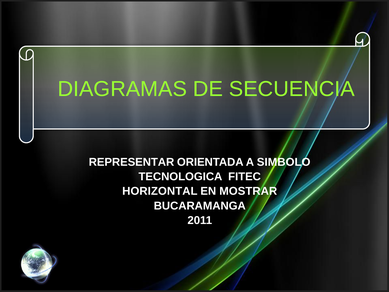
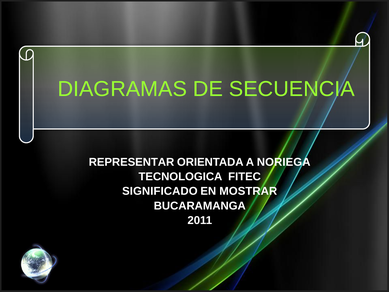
SIMBOLO: SIMBOLO -> NORIEGA (284, 162)
HORIZONTAL: HORIZONTAL -> SIGNIFICADO (160, 191)
